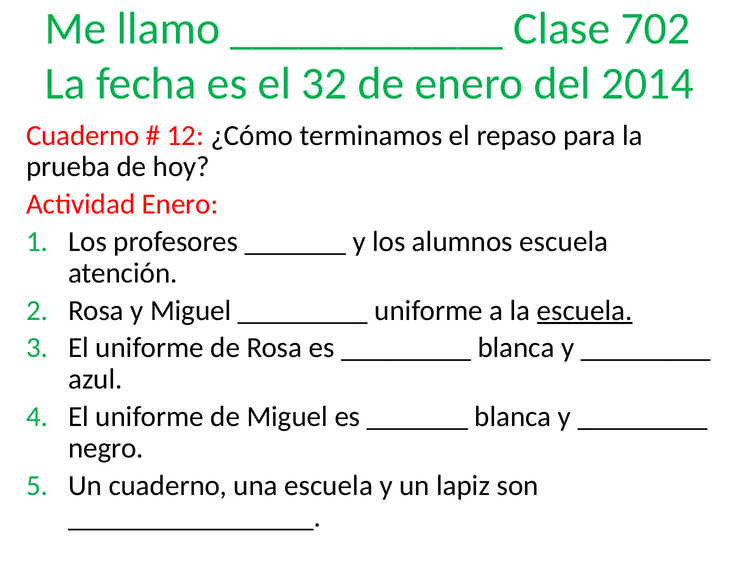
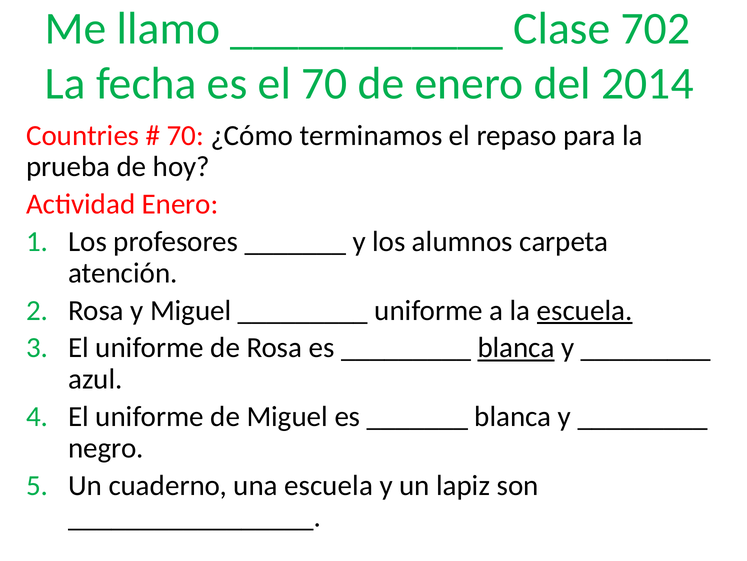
el 32: 32 -> 70 (324, 83)
Cuaderno: Cuaderno -> Countries (83, 135)
12: 12 -> 70 (185, 135)
alumnos escuela: escuela -> carpeta (564, 241)
blanca underline: none -> present (516, 347)
